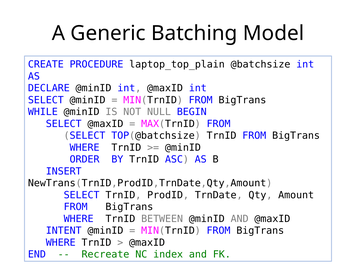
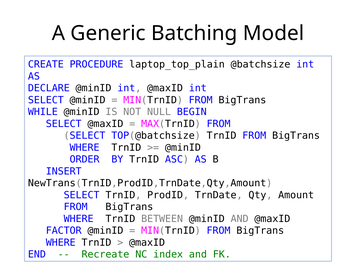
INTENT: INTENT -> FACTOR (64, 231)
